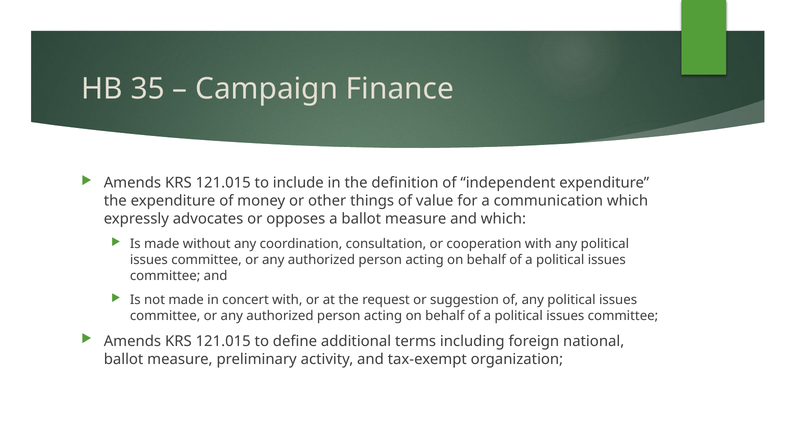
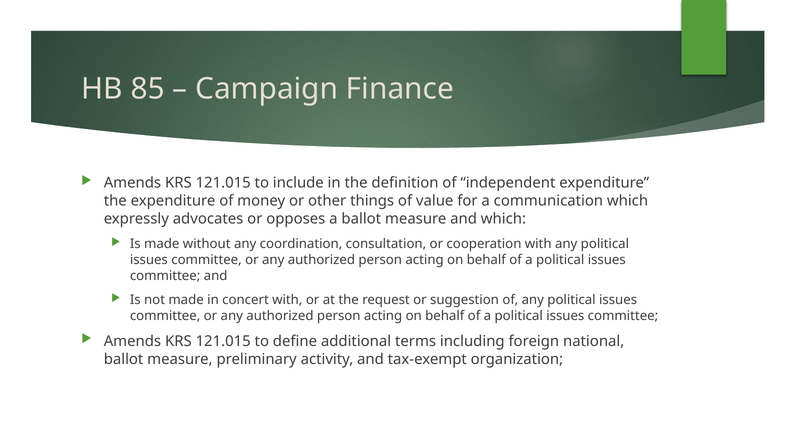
35: 35 -> 85 (148, 89)
